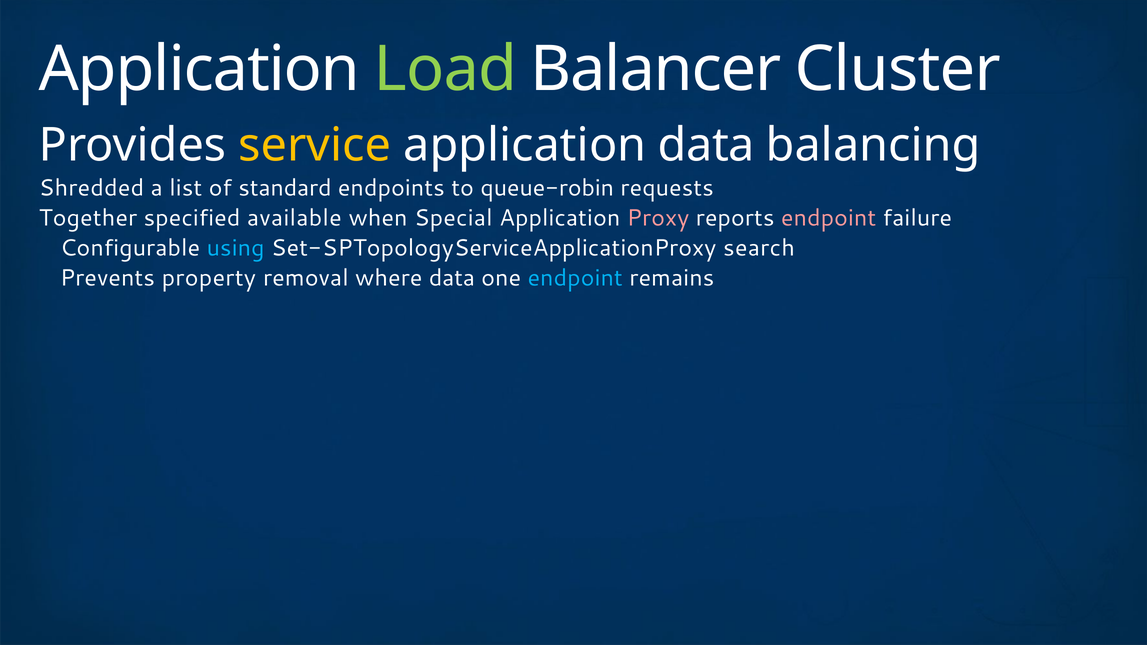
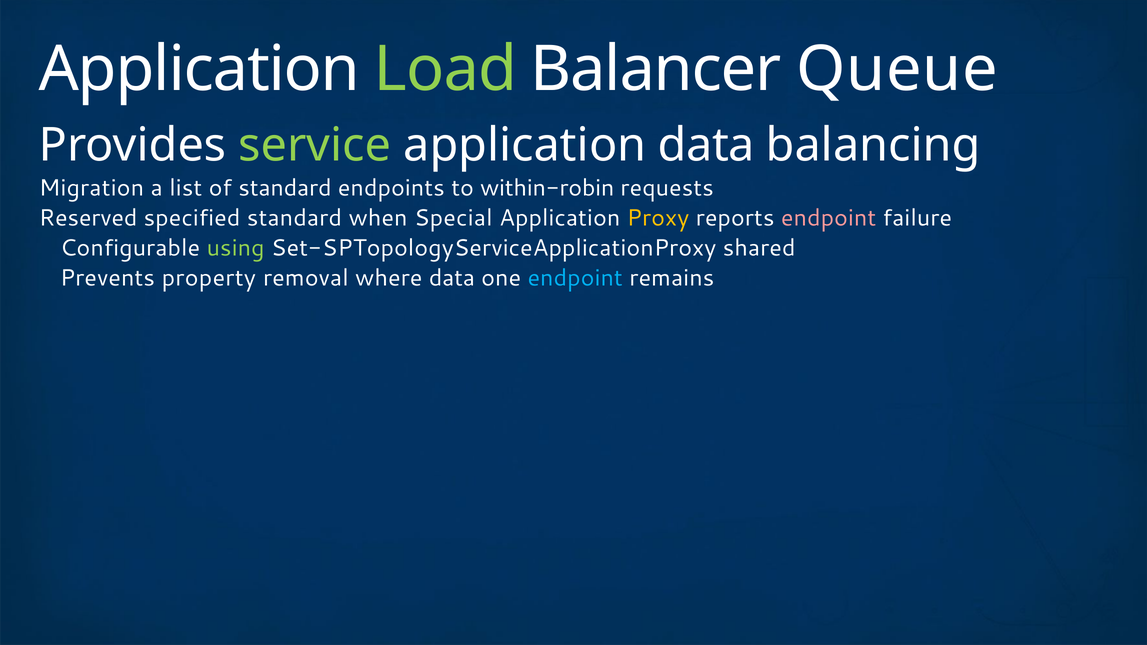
Cluster: Cluster -> Queue (897, 69)
service colour: yellow -> light green (315, 145)
Shredded: Shredded -> Migration (91, 188)
queue-robin: queue-robin -> within-robin (547, 188)
Together: Together -> Reserved (88, 218)
specified available: available -> standard (294, 218)
Proxy colour: pink -> yellow (658, 218)
using colour: light blue -> light green (236, 248)
search: search -> shared (759, 248)
